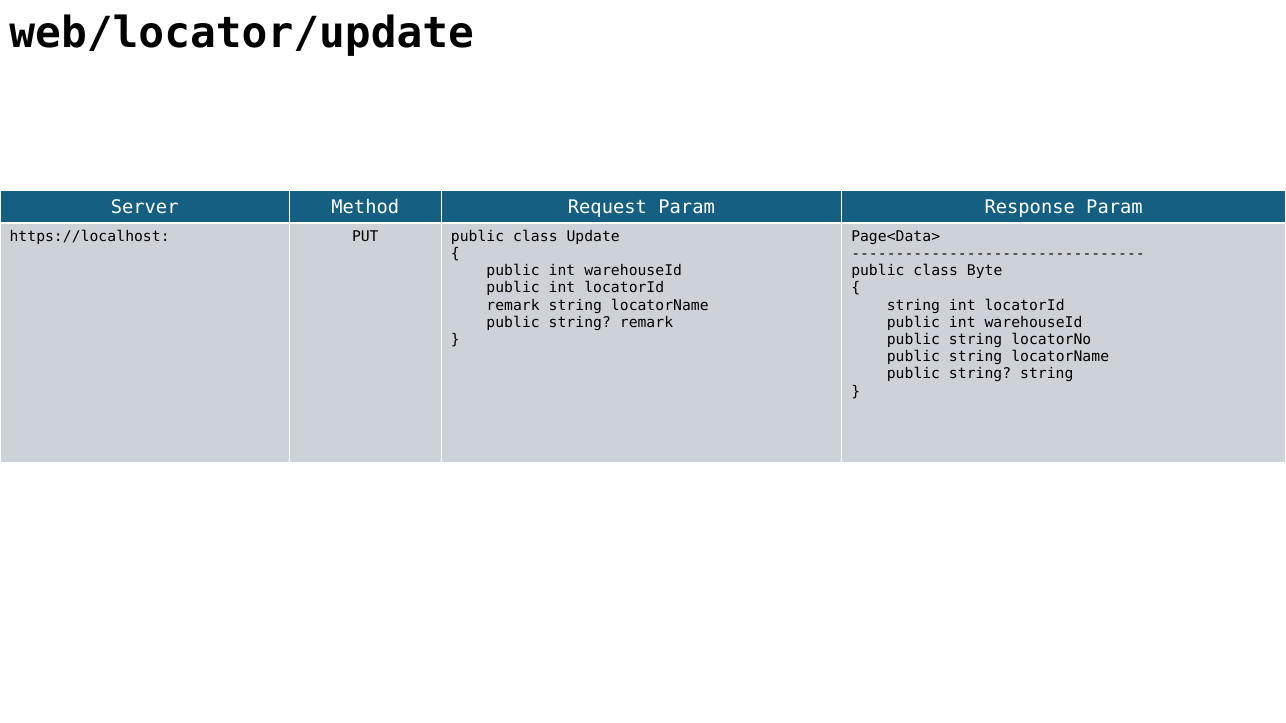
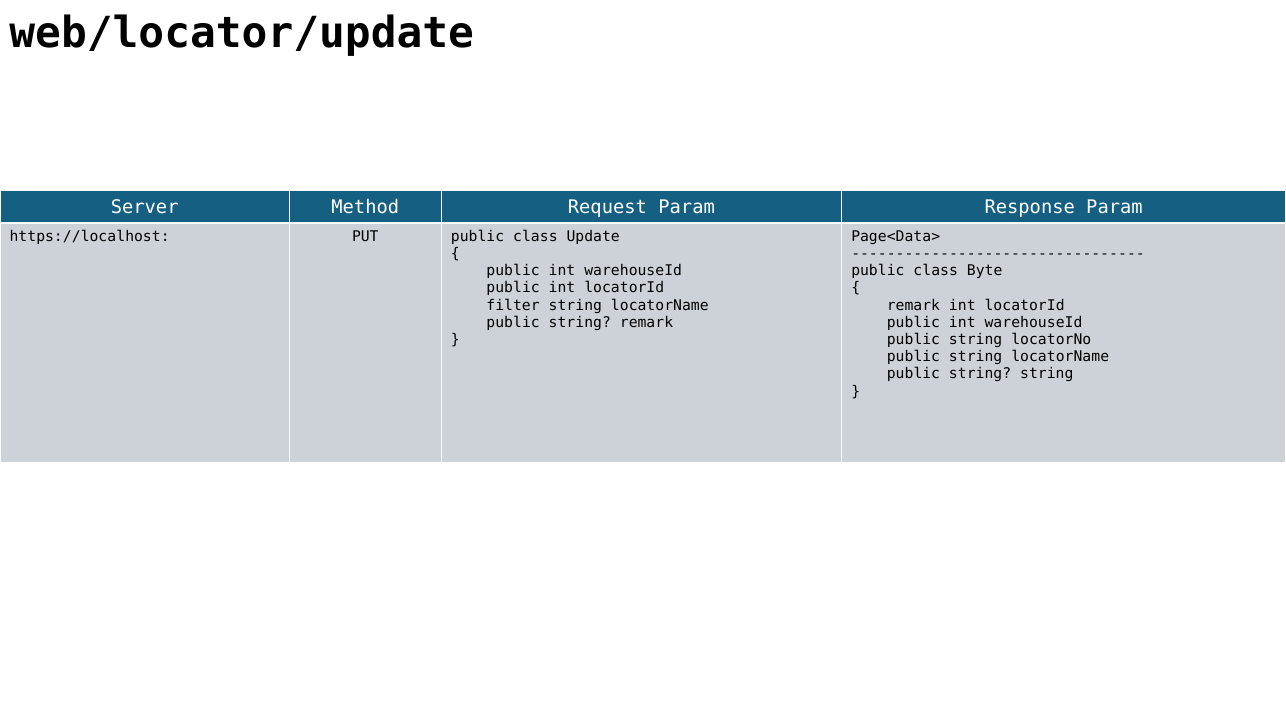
remark: remark -> filter (513, 305)
string: string -> remark (913, 305)
